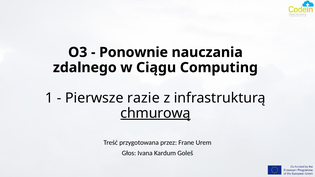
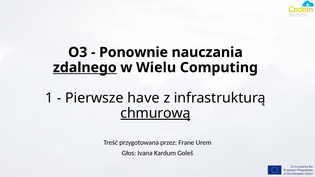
zdalnego underline: none -> present (85, 68)
Ciągu: Ciągu -> Wielu (156, 68)
razie: razie -> have (143, 98)
